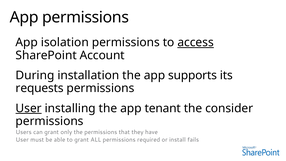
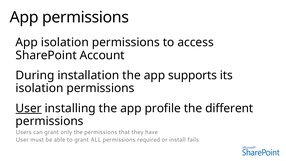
access underline: present -> none (196, 42)
requests: requests -> isolation (40, 88)
tenant: tenant -> profile (163, 108)
consider: consider -> different (229, 108)
